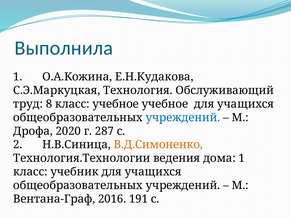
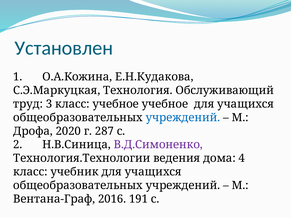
Выполнила: Выполнила -> Установлен (64, 48)
8: 8 -> 3 (49, 104)
В.Д.Симоненко colour: orange -> purple (158, 145)
дома 1: 1 -> 4 (242, 158)
